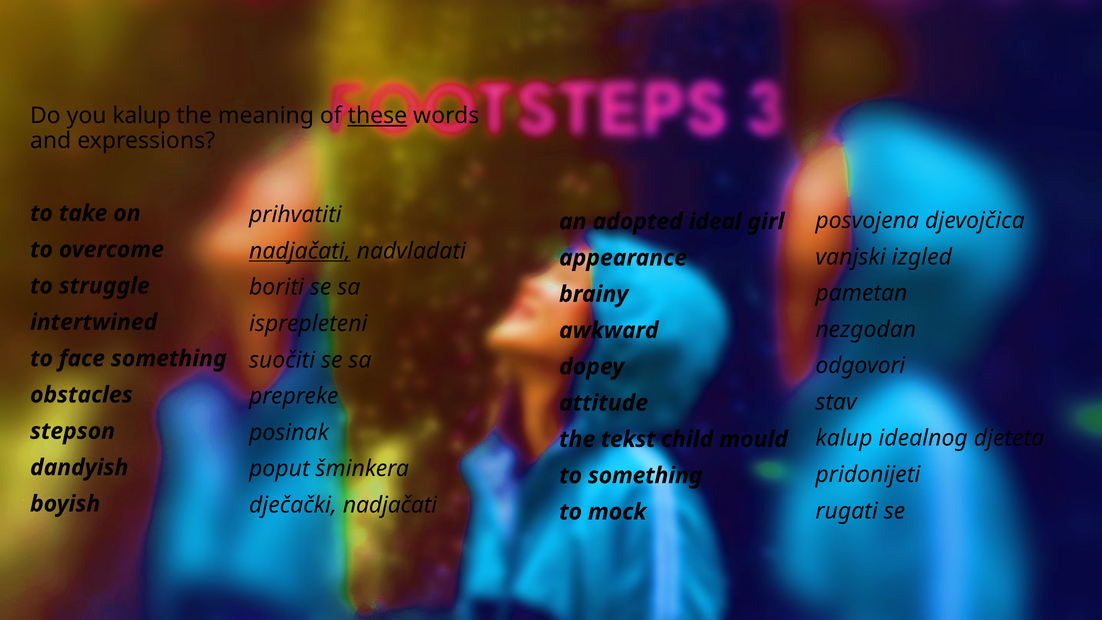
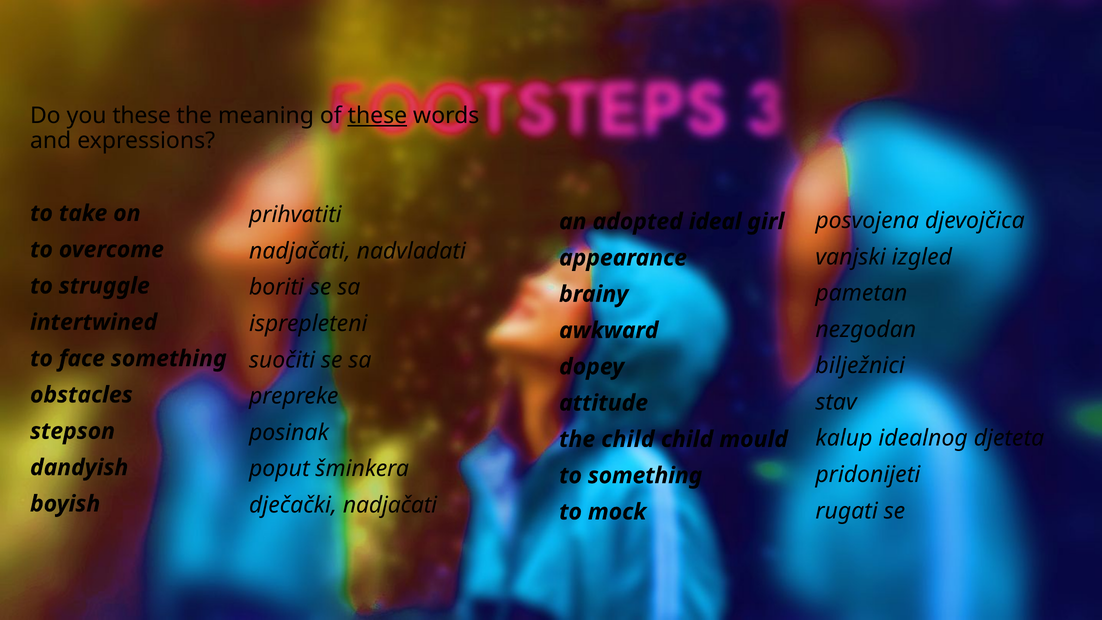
you kalup: kalup -> these (142, 116)
nadjačati underline: present -> none (300, 251)
odgovori: odgovori -> bilježnici (860, 366)
the tekst: tekst -> child (628, 439)
